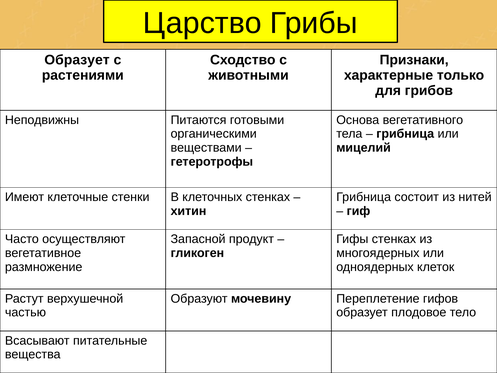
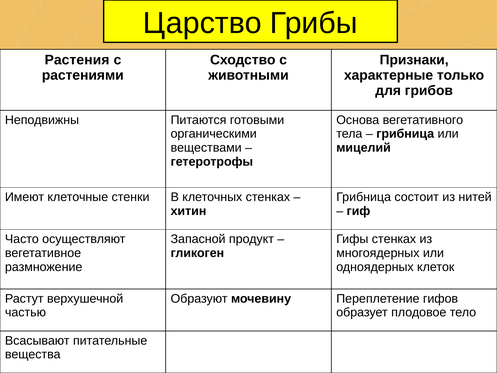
Образует: Образует -> Растения (77, 60)
